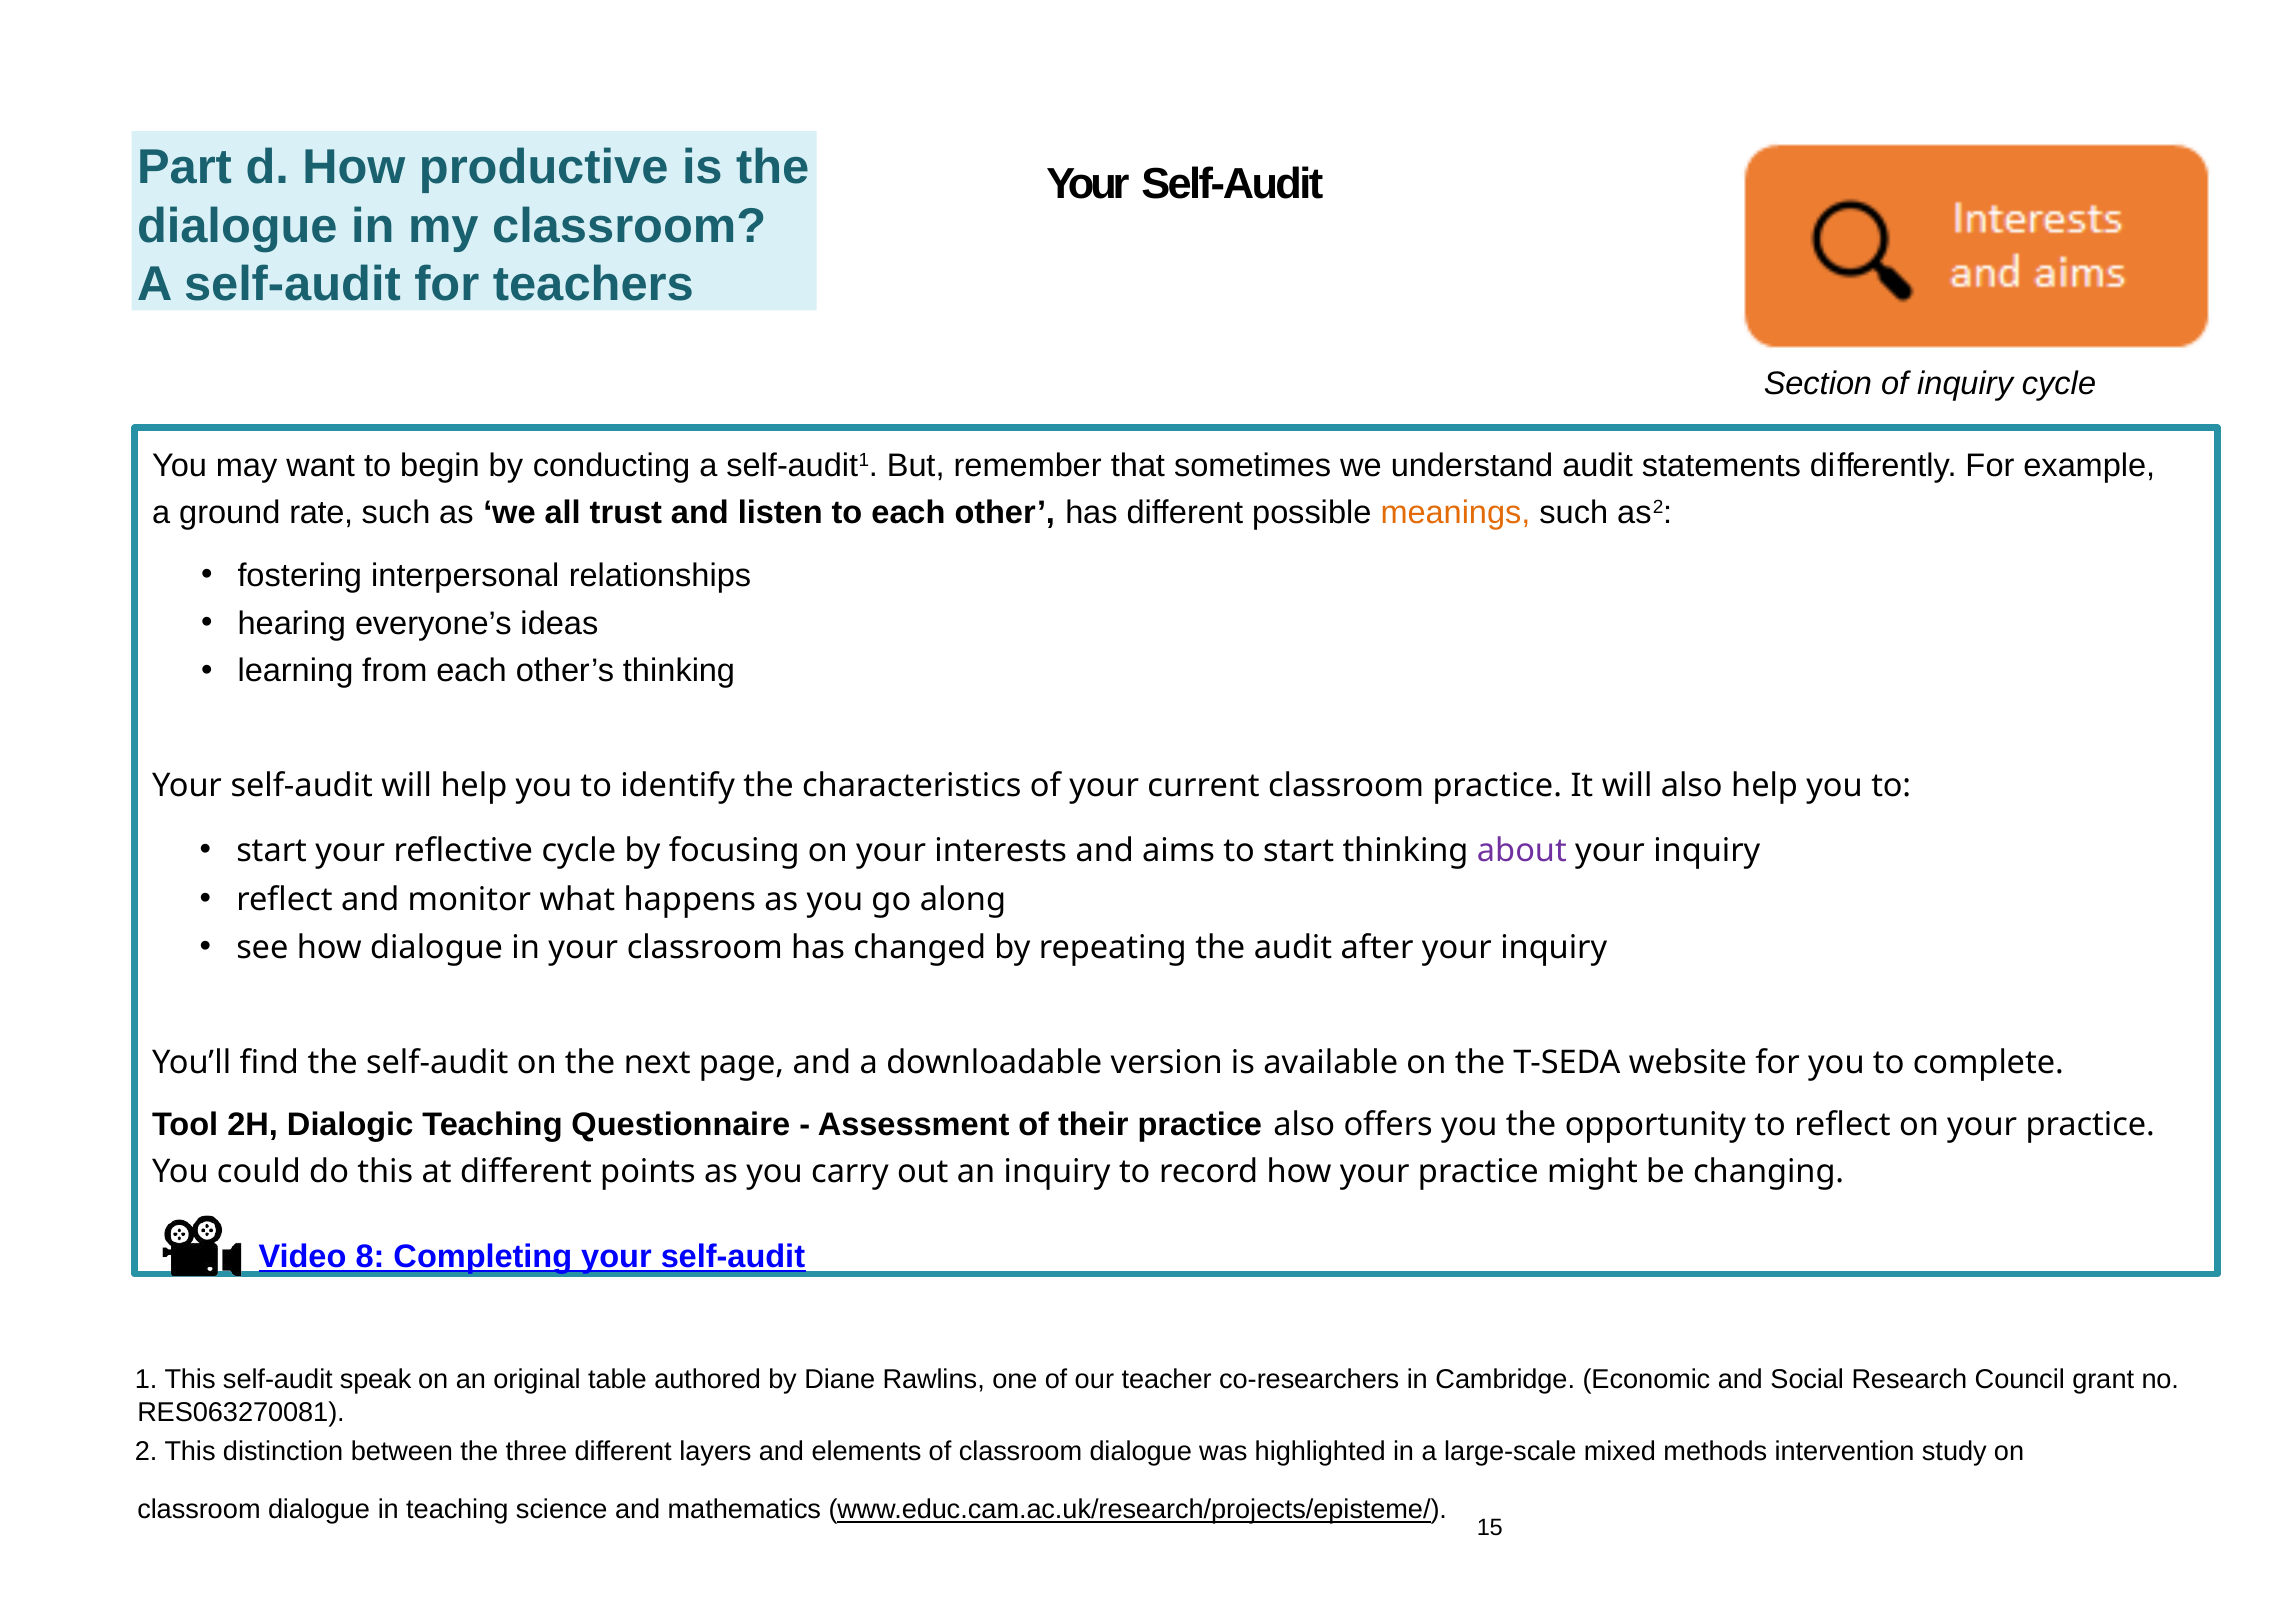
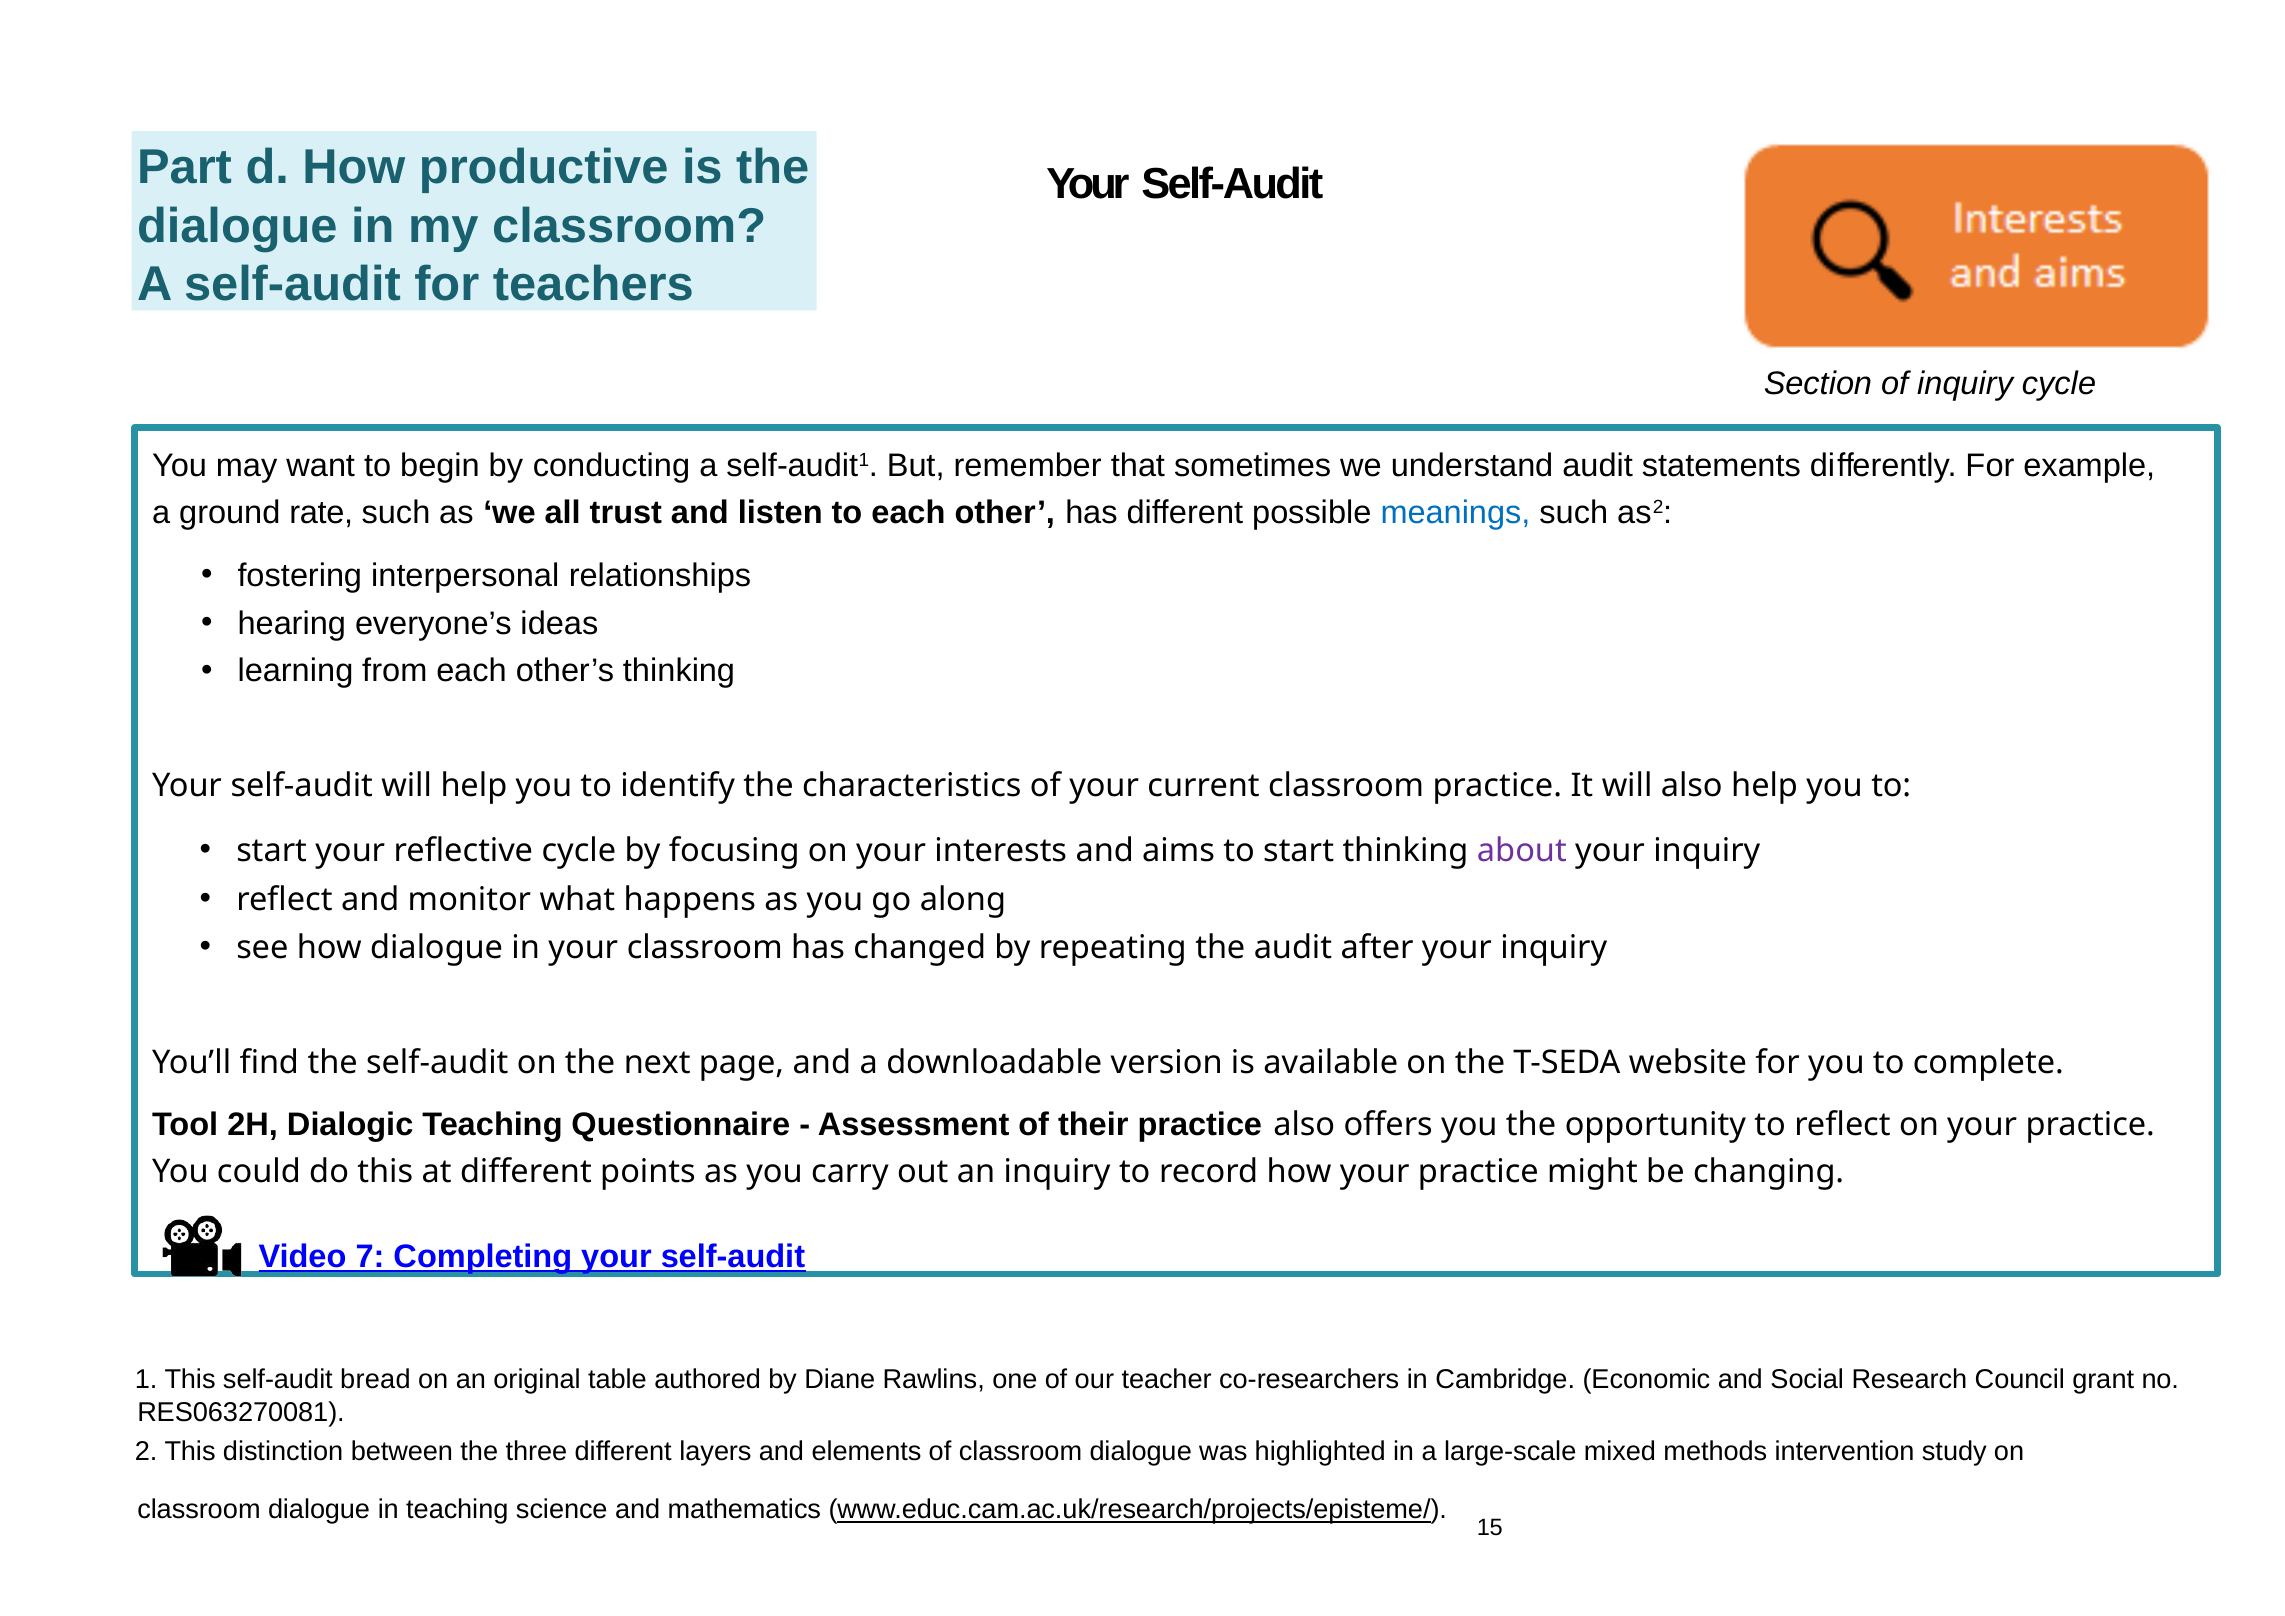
meanings colour: orange -> blue (1455, 513)
8: 8 -> 7 (370, 1257)
speak: speak -> bread (375, 1380)
